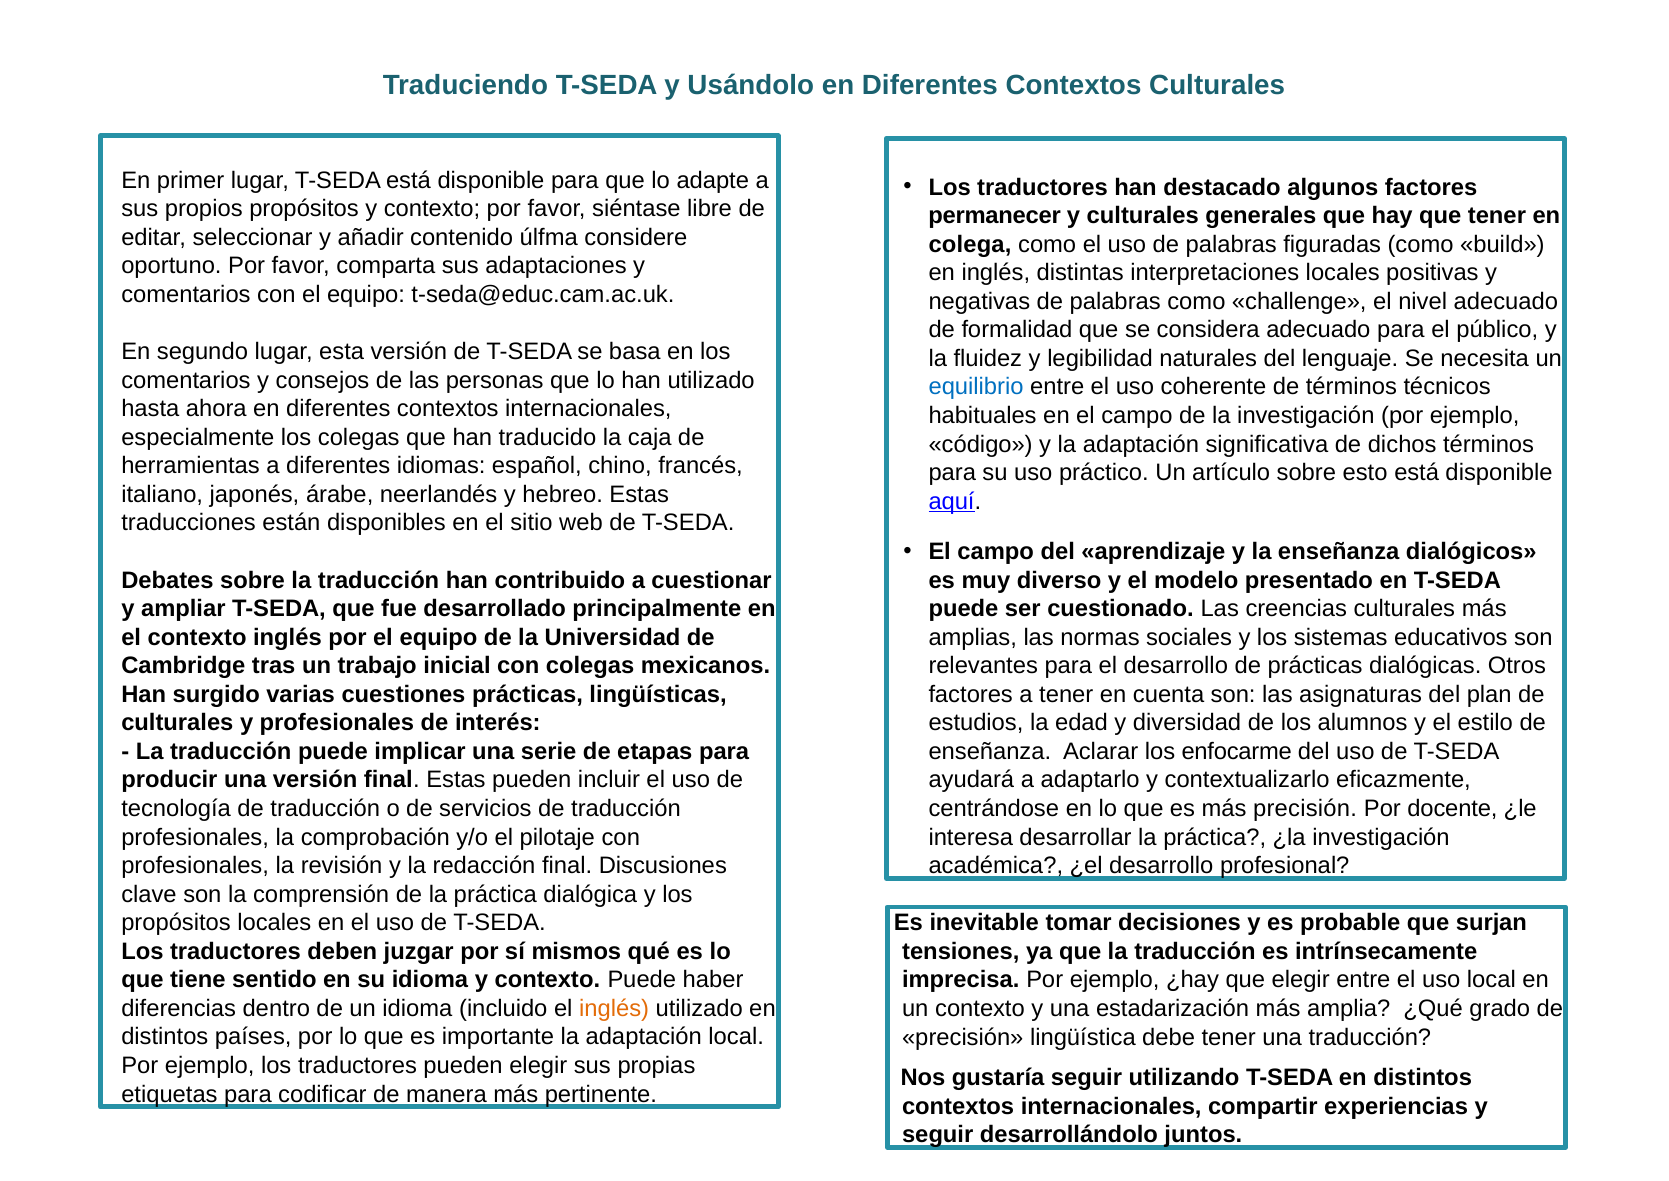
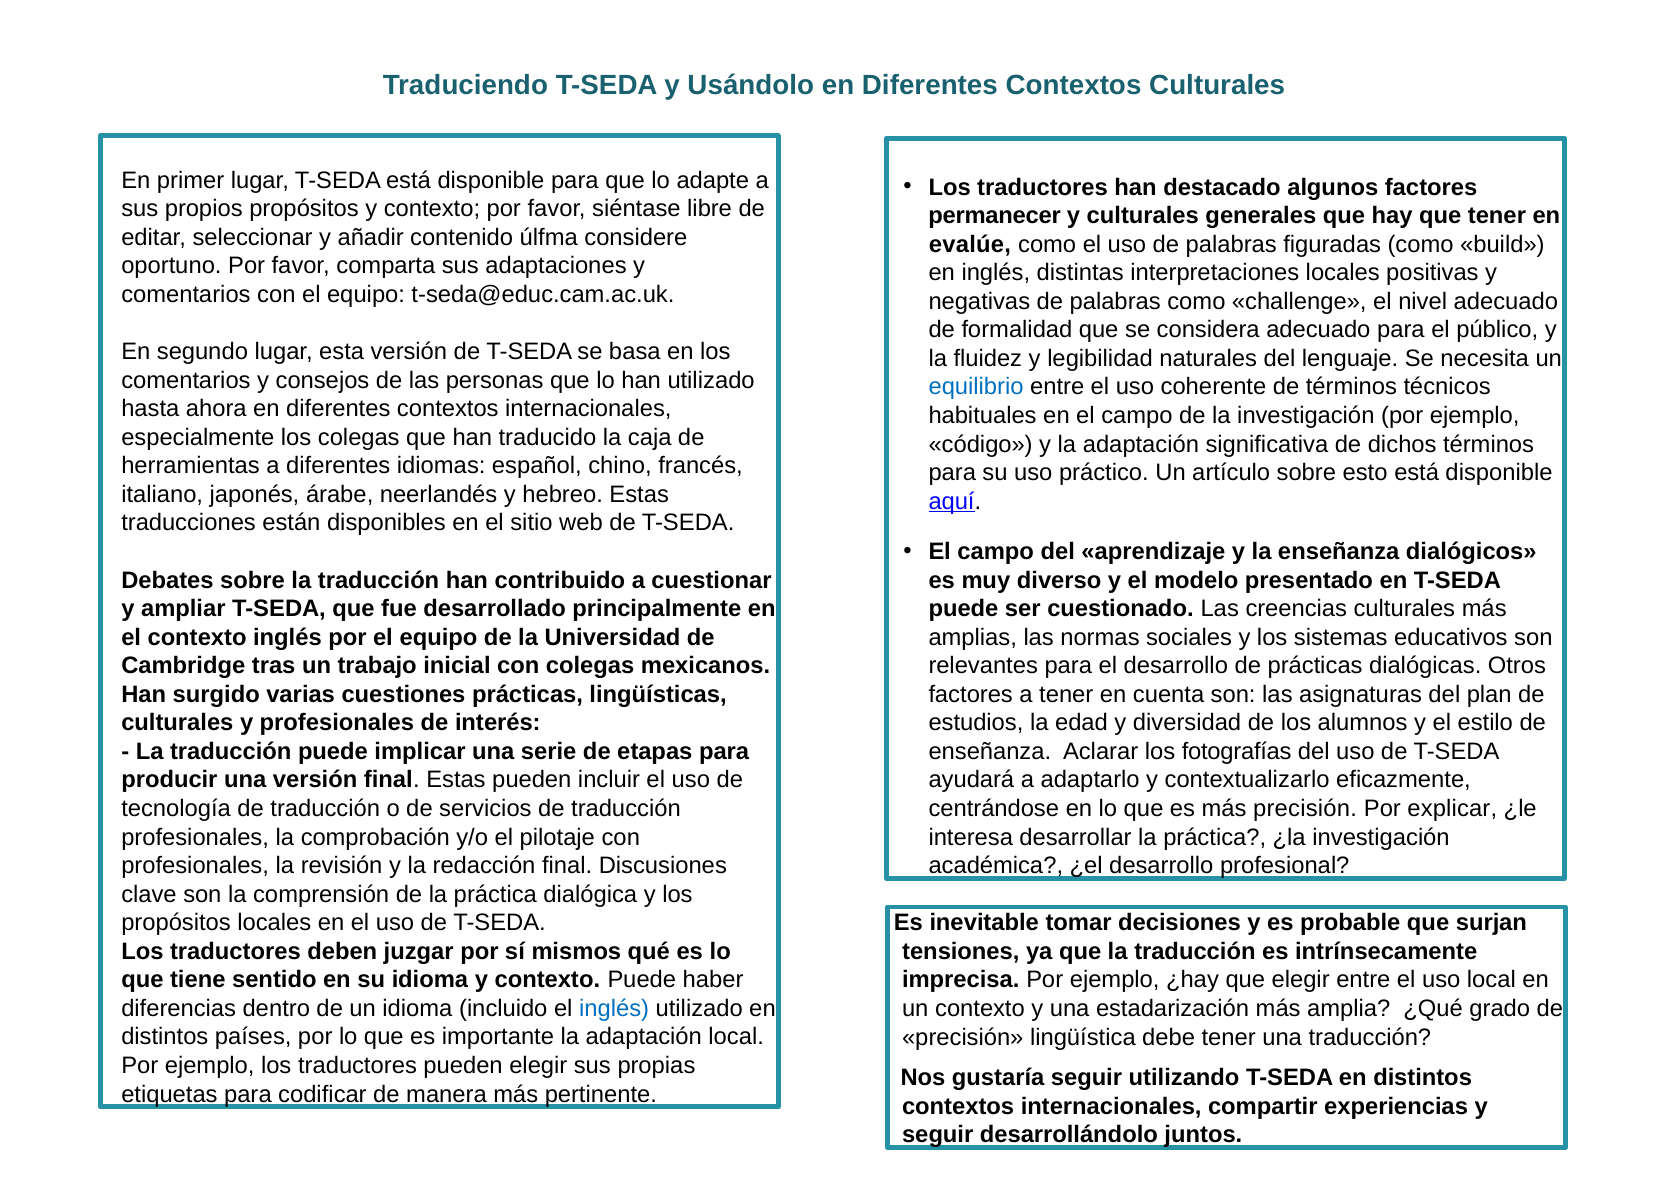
colega: colega -> evalúe (970, 244)
enfocarme: enfocarme -> fotografías (1237, 751)
docente: docente -> explicar (1452, 808)
inglés colour: orange -> blue (614, 1008)
